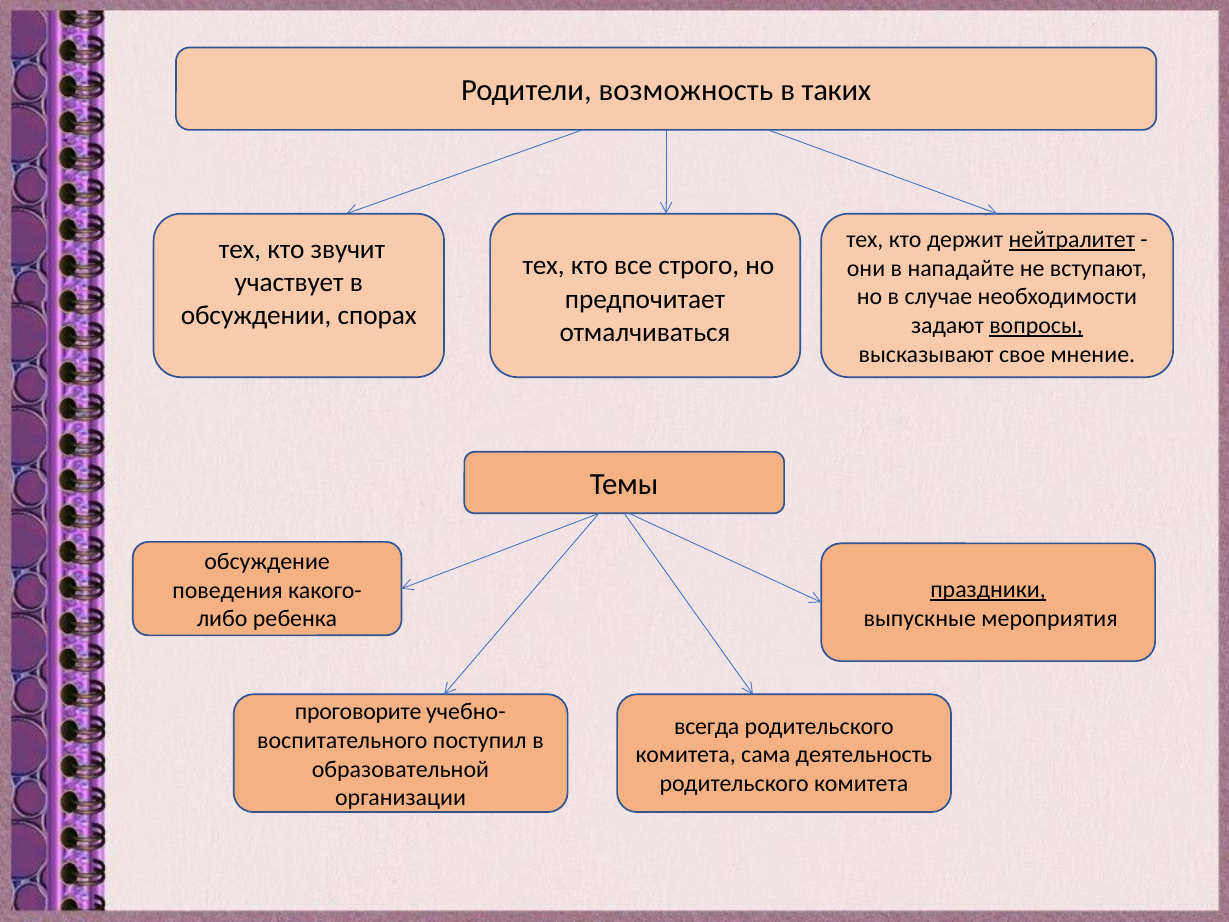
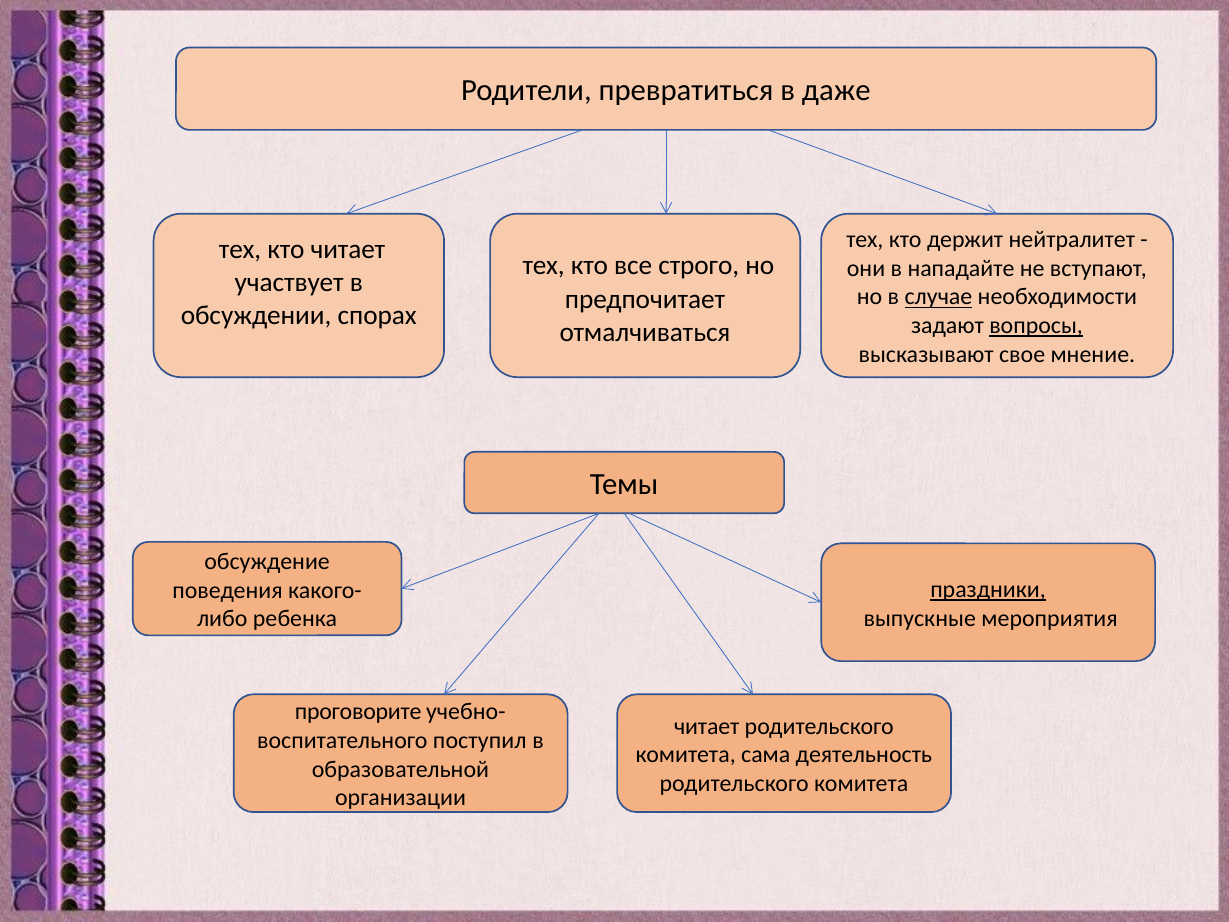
возможность: возможность -> превратиться (686, 91)
таких: таких -> даже (836, 91)
нейтралитет underline: present -> none (1072, 240)
кто звучит: звучит -> читает (348, 249)
случае underline: none -> present (938, 297)
всегда: всегда -> читает (707, 726)
